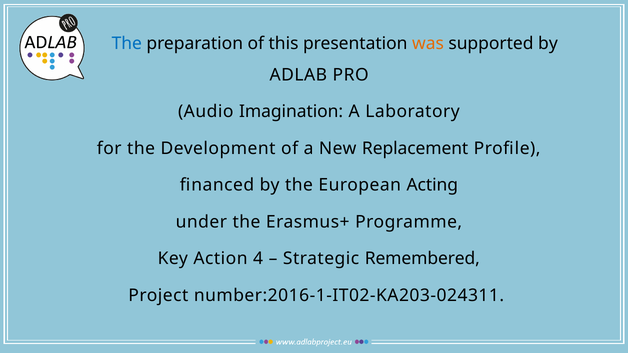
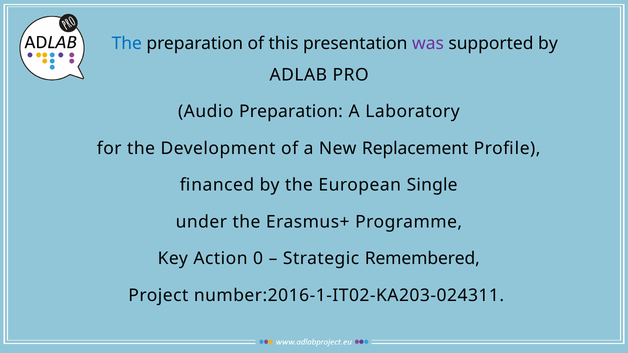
was colour: orange -> purple (428, 44)
Audio Imagination: Imagination -> Preparation (291, 112)
Acting: Acting -> Single (432, 185)
4: 4 -> 0 (258, 259)
